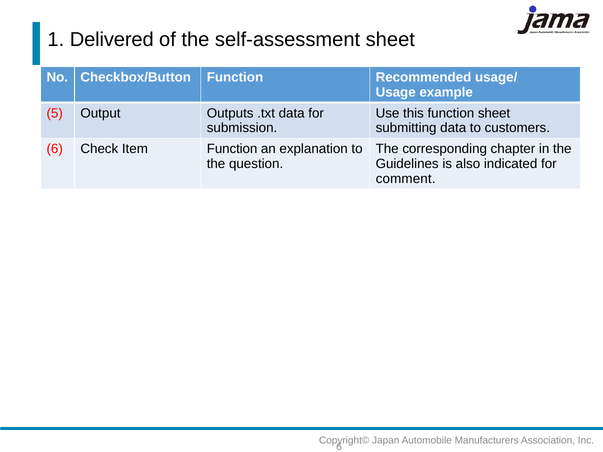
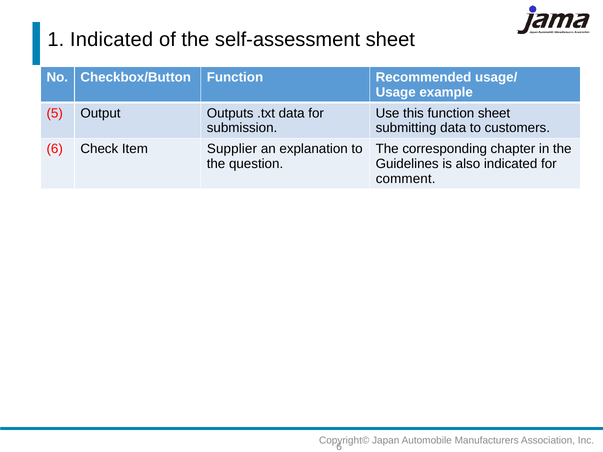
1 Delivered: Delivered -> Indicated (112, 40)
Item Function: Function -> Supplier (232, 149)
